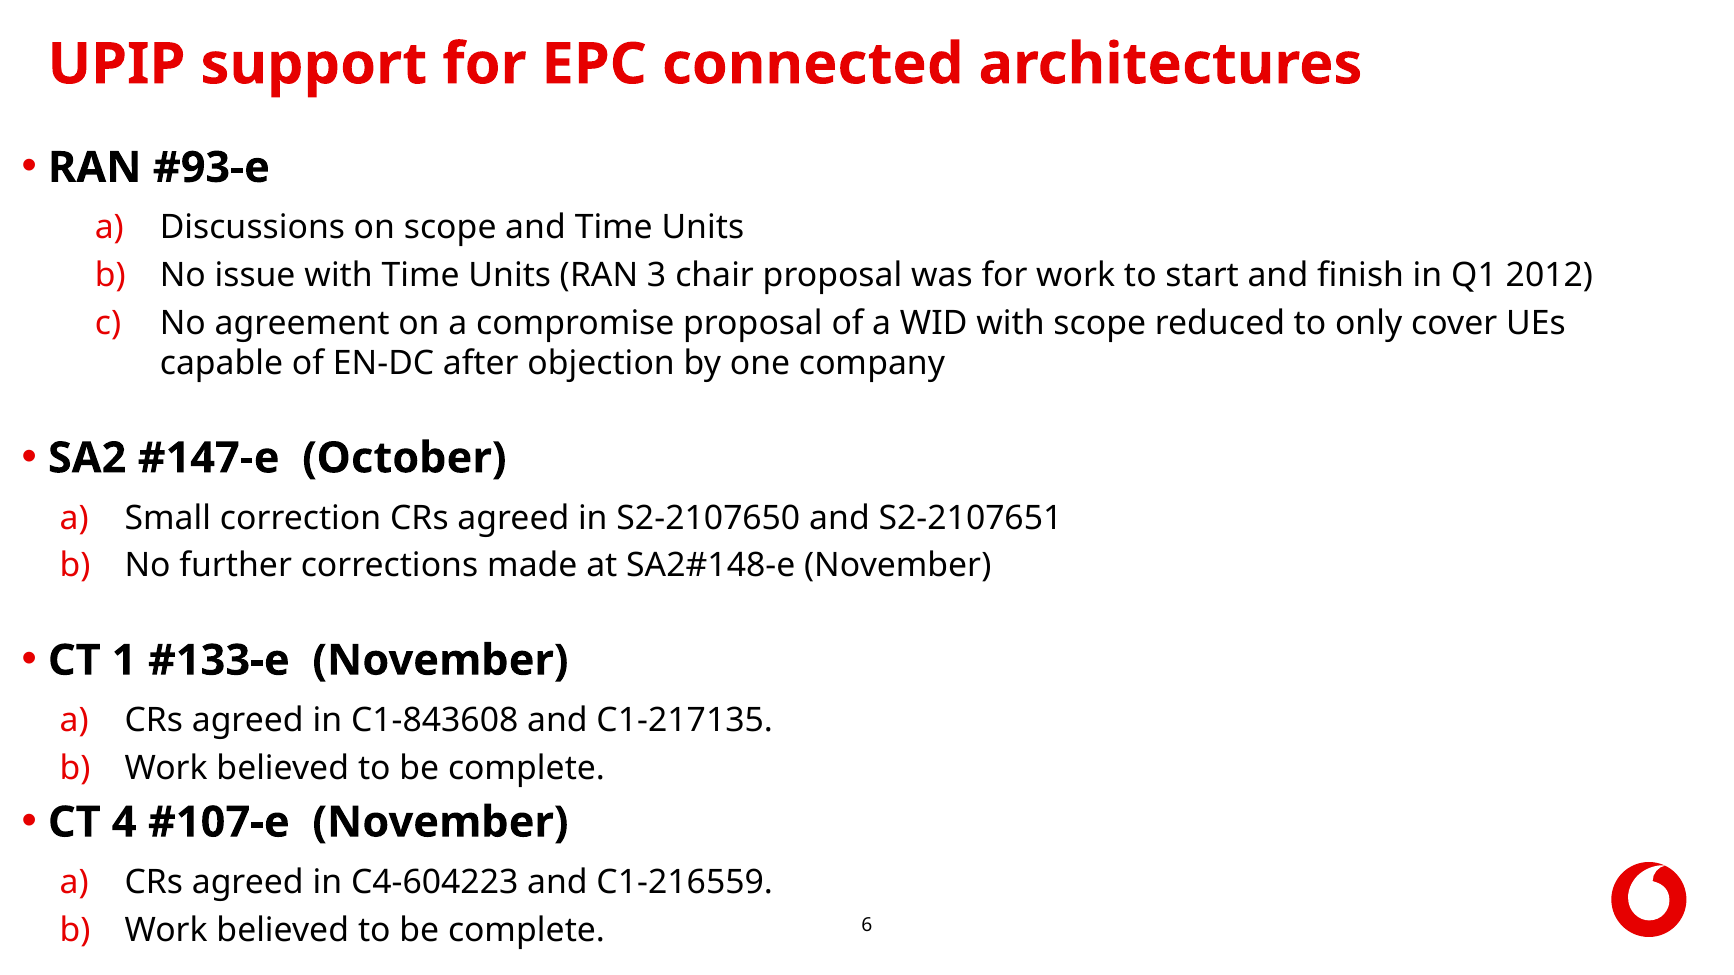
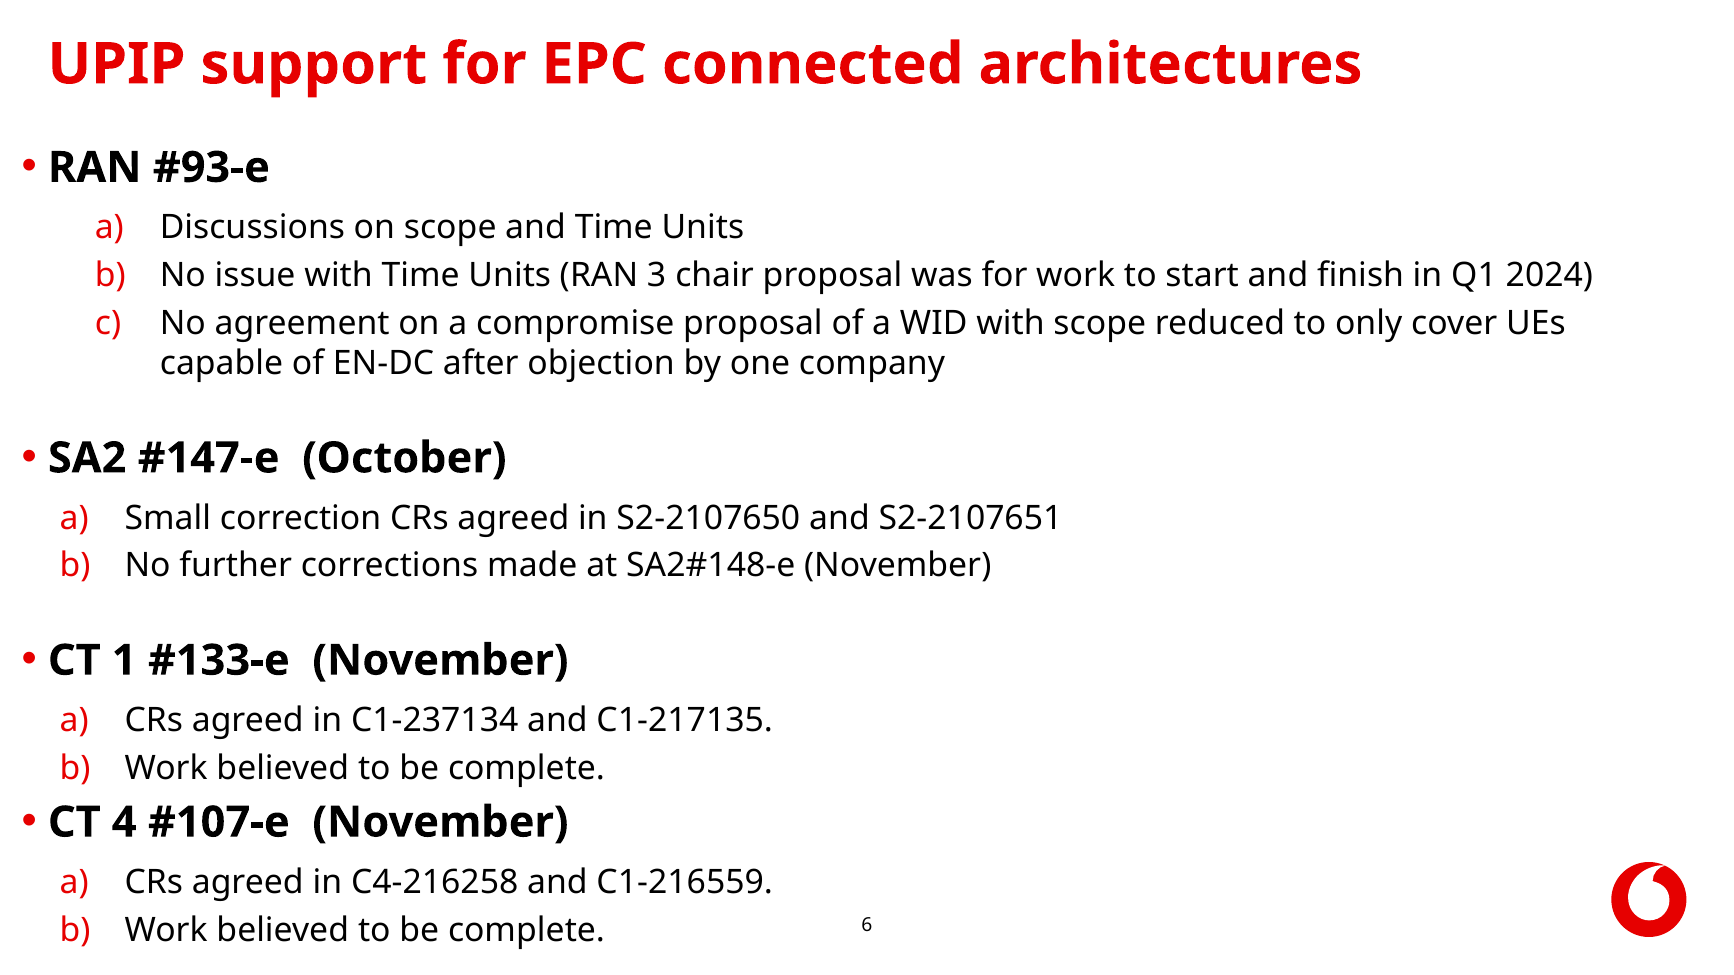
2012: 2012 -> 2024 (1549, 275)
C1-843608: C1-843608 -> C1-237134 (435, 721)
C4-604223: C4-604223 -> C4-216258 (435, 883)
